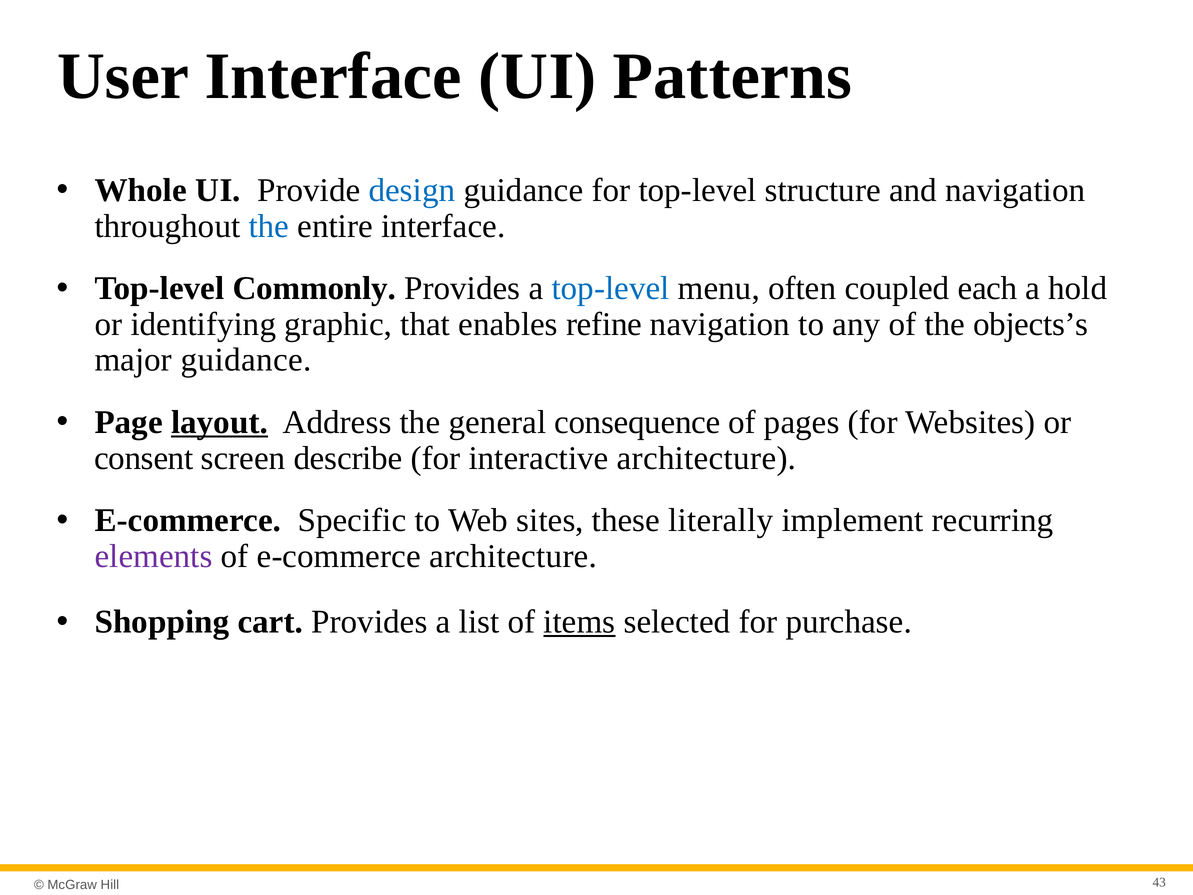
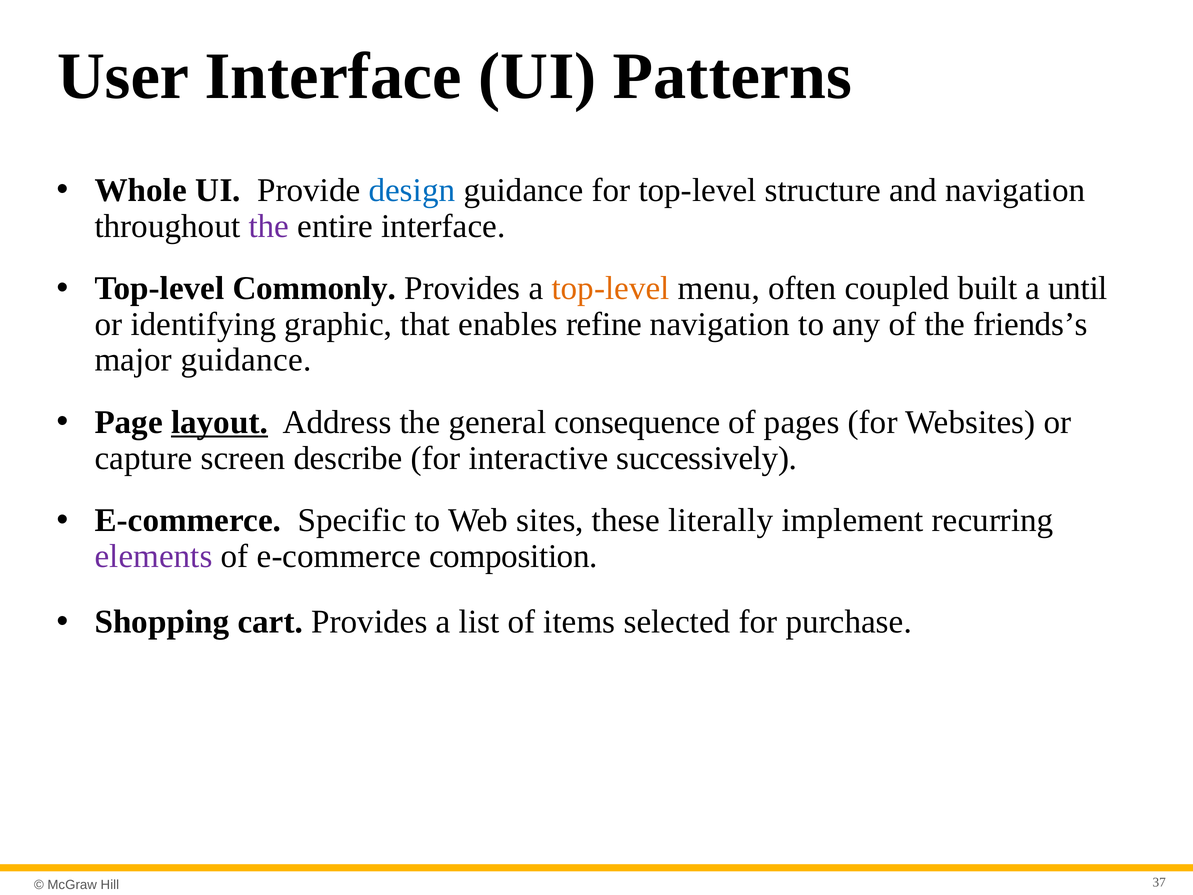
the colour: blue -> purple (269, 226)
top-level colour: blue -> orange (611, 288)
each: each -> built (988, 288)
hold: hold -> until (1078, 288)
objects’s: objects’s -> friends’s (1031, 324)
consent: consent -> capture (144, 458)
interactive architecture: architecture -> successively (707, 458)
e-commerce architecture: architecture -> composition (513, 556)
items underline: present -> none (579, 622)
43: 43 -> 37 (1159, 882)
